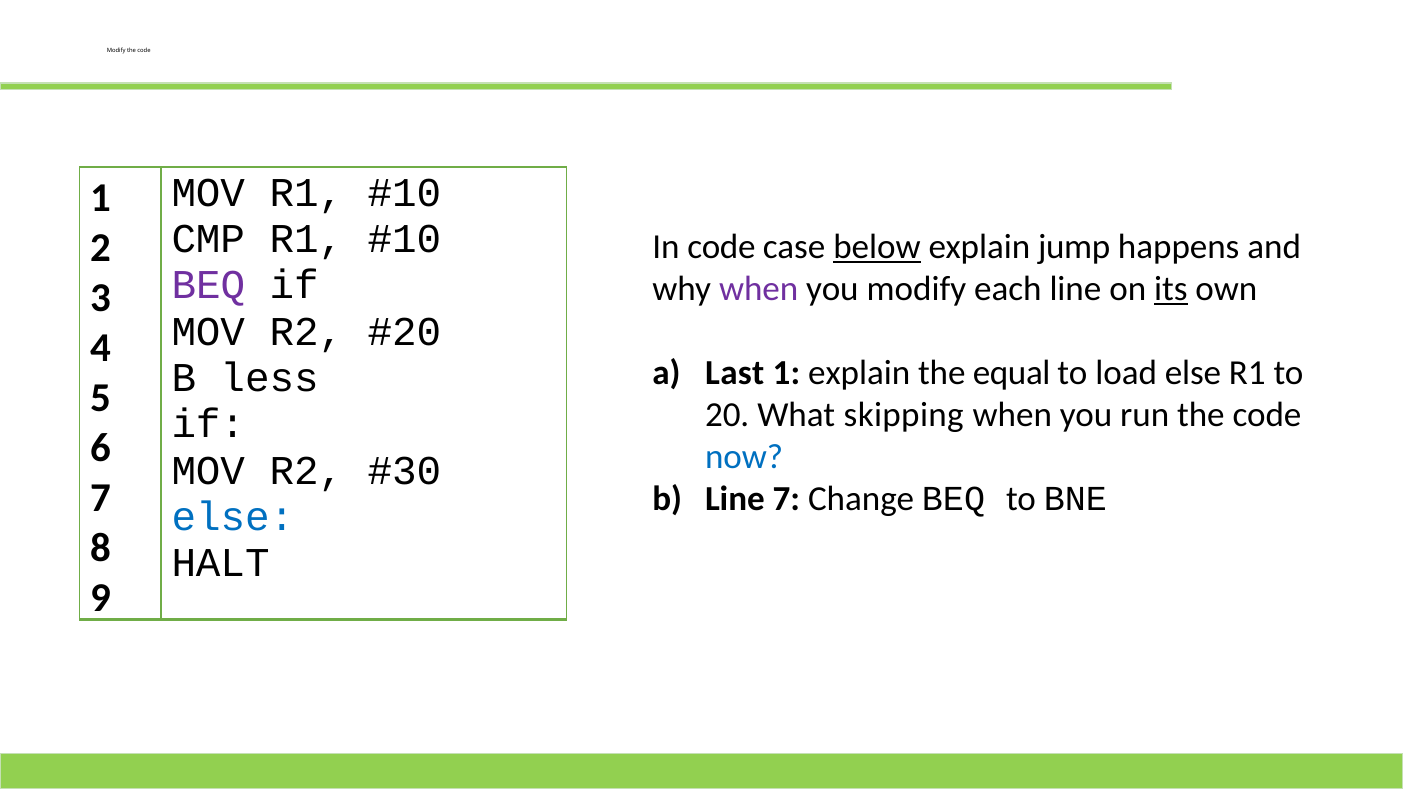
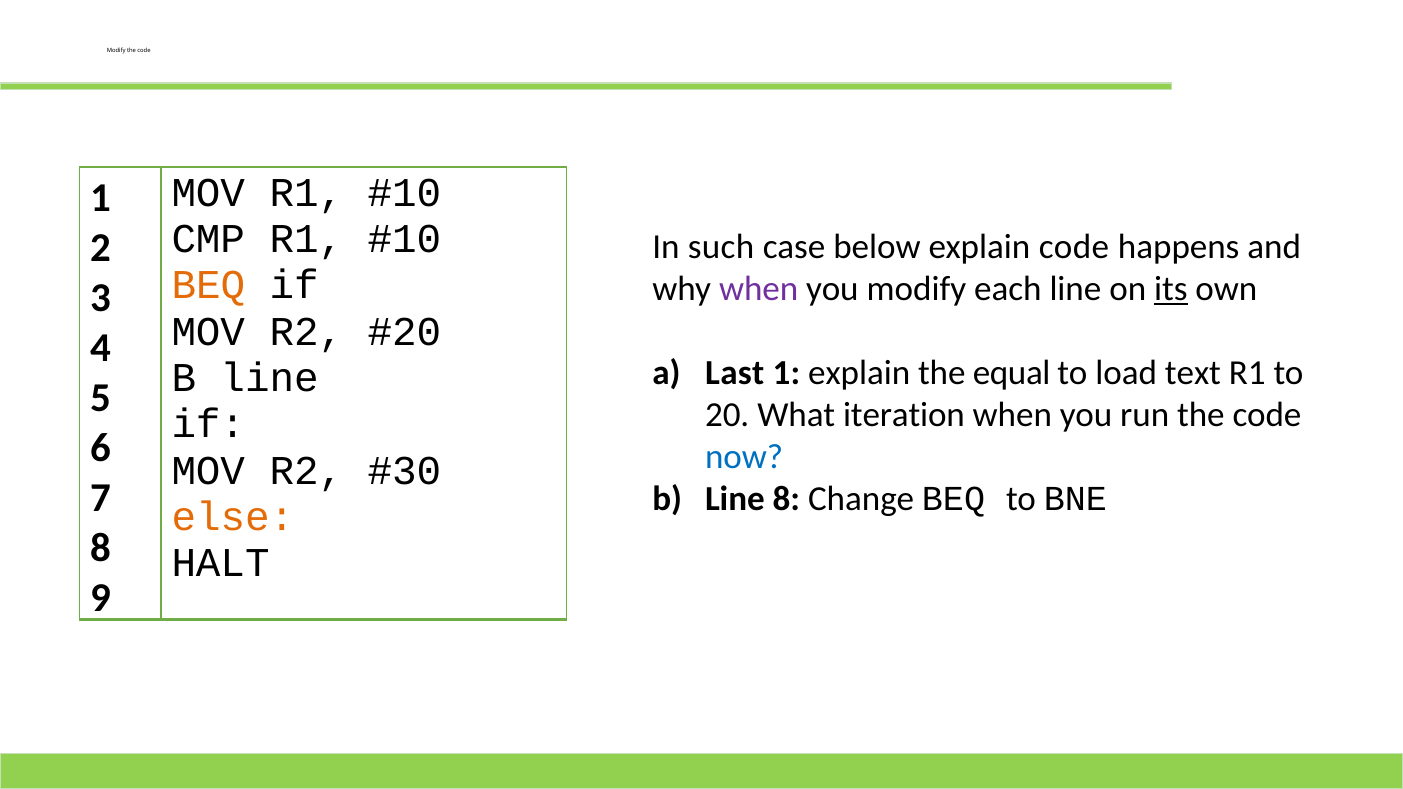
In code: code -> such (721, 247)
below underline: present -> none (877, 247)
explain jump: jump -> code (1074, 247)
BEQ colour: purple -> orange (208, 286)
load else: else -> text (1193, 373)
less: less -> line (270, 378)
skipping: skipping -> iteration (904, 415)
Line 7: 7 -> 8 (786, 499)
else colour: blue -> orange (233, 517)
